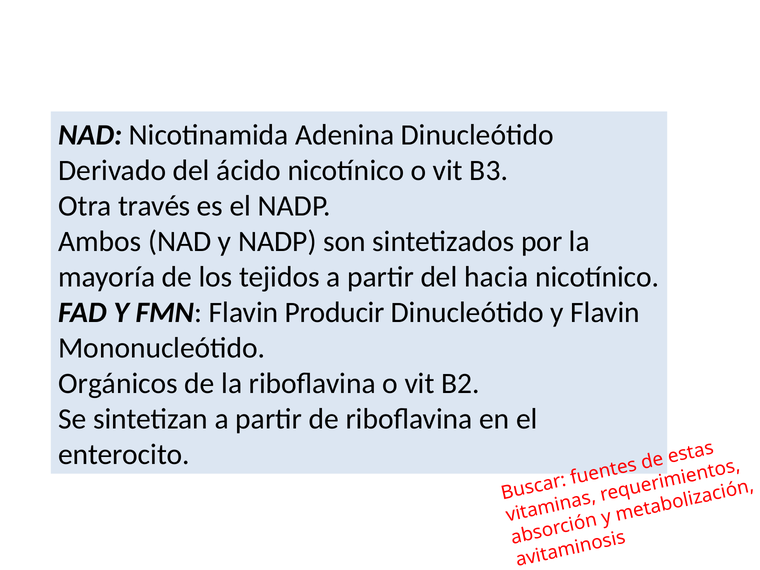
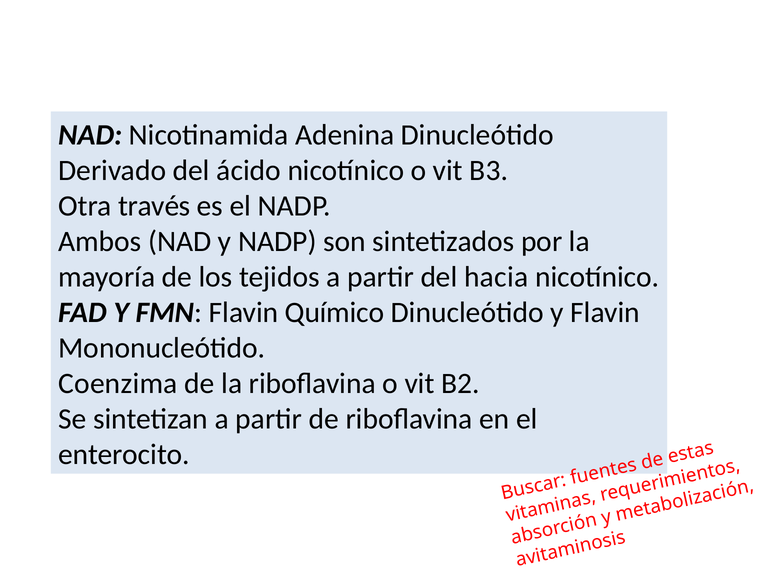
Producir: Producir -> Químico (335, 312)
Orgánicos: Orgánicos -> Coenzima (118, 383)
